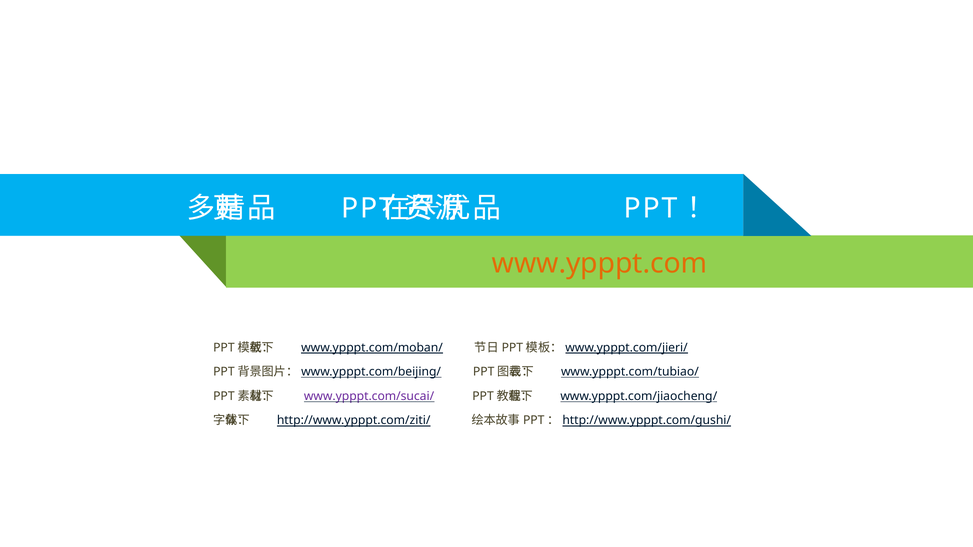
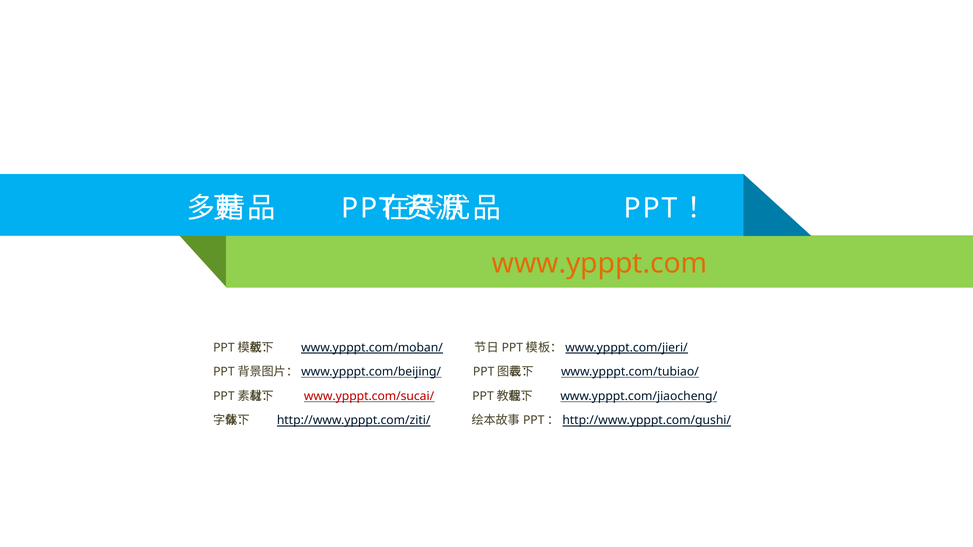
www.ypppt.com/sucai/ colour: purple -> red (369, 396)
